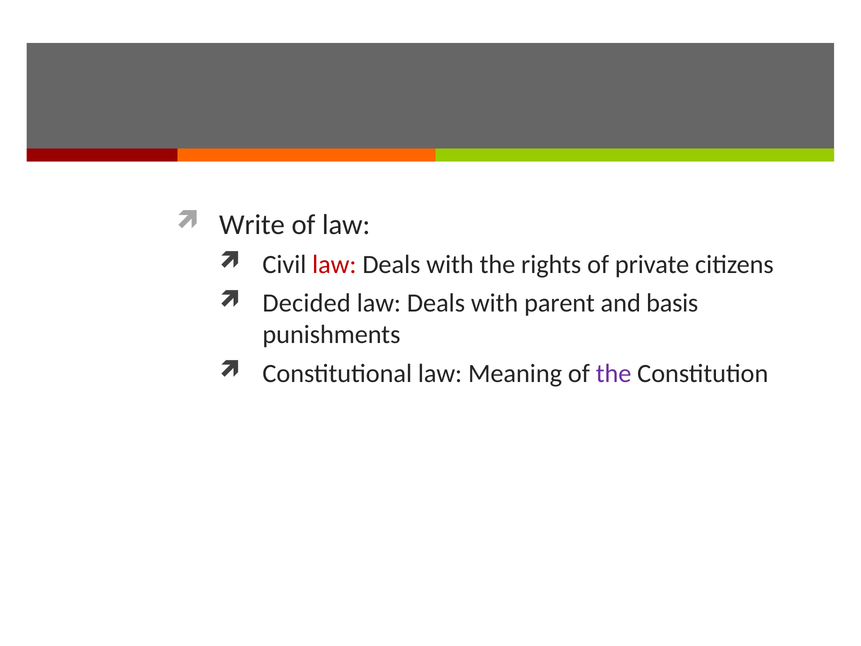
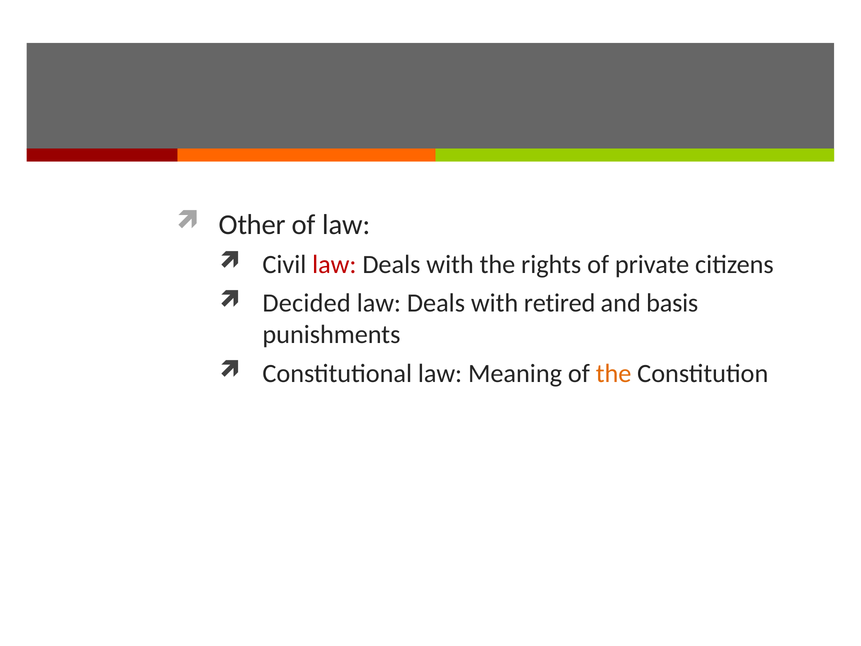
Write: Write -> Other (252, 224)
parent: parent -> retired (560, 303)
the colour: purple -> orange (614, 373)
